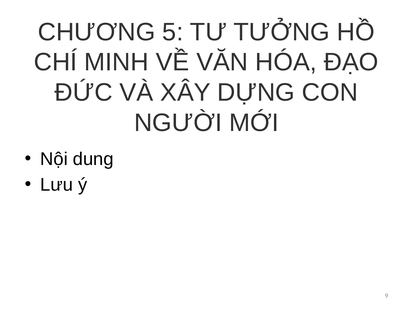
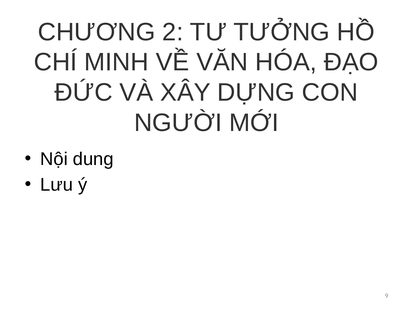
5: 5 -> 2 (173, 32)
